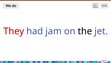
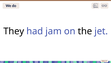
They colour: red -> black (14, 31)
